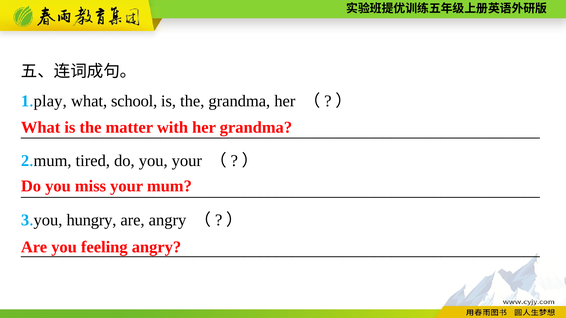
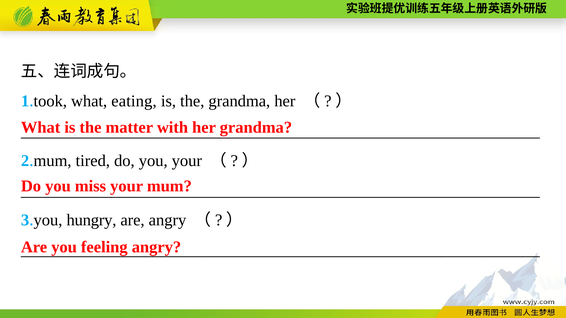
play: play -> took (50, 101)
school: school -> eating (134, 101)
